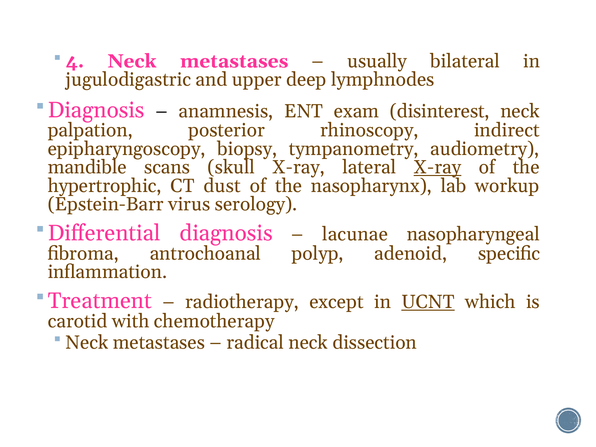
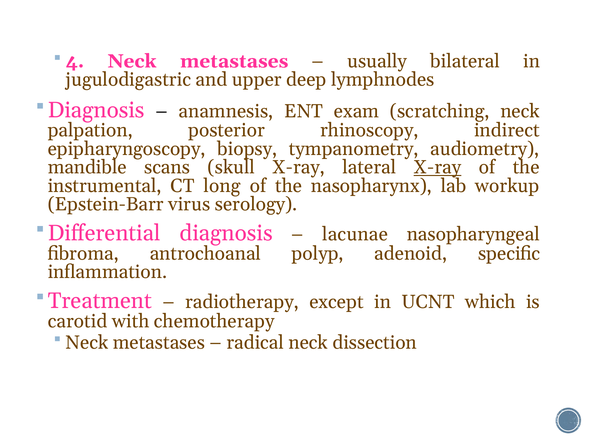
disinterest: disinterest -> scratching (440, 111)
hypertrophic: hypertrophic -> instrumental (105, 186)
dust: dust -> long (222, 186)
UCNT underline: present -> none (428, 302)
